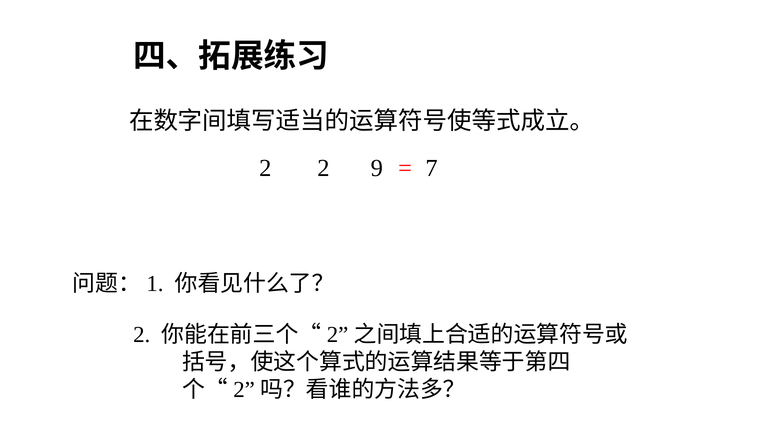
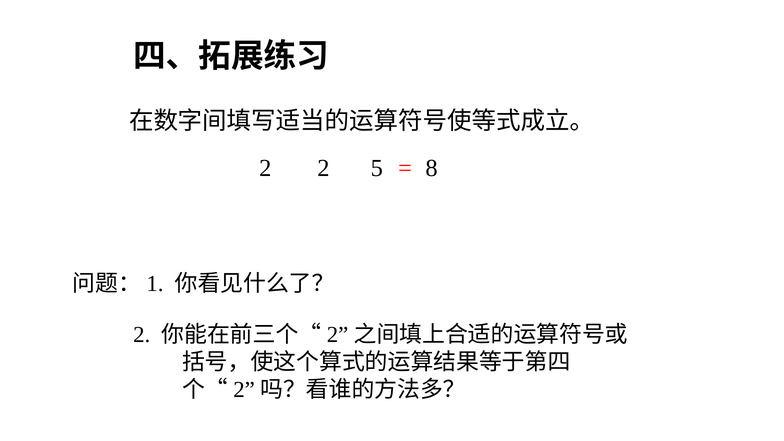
9: 9 -> 5 (377, 168)
7: 7 -> 8 (432, 168)
